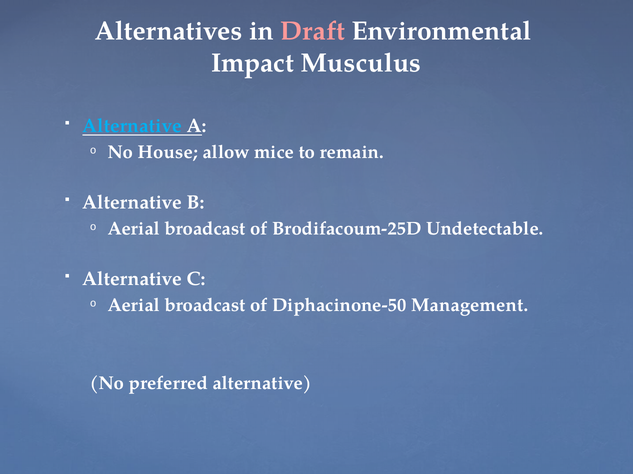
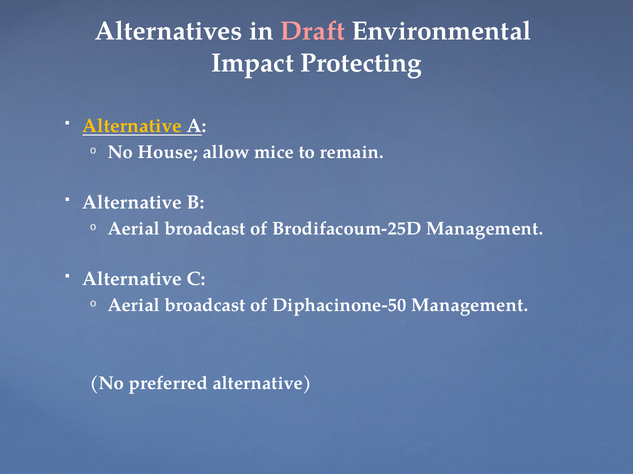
Musculus: Musculus -> Protecting (361, 63)
Alternative colour: light blue -> yellow (132, 126)
Brodifacoum-25D Undetectable: Undetectable -> Management (485, 229)
